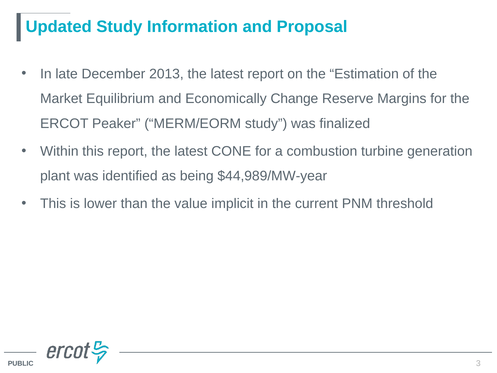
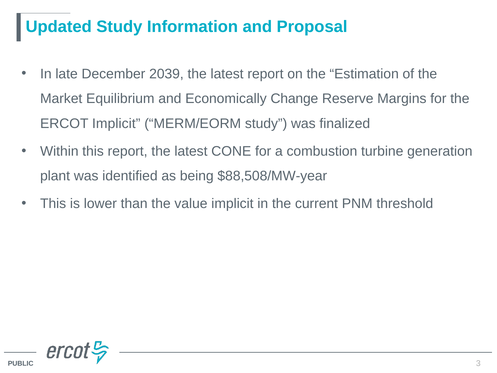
2013: 2013 -> 2039 (166, 74)
ERCOT Peaker: Peaker -> Implicit (116, 124)
$44,989/MW-year: $44,989/MW-year -> $88,508/MW-year (272, 176)
